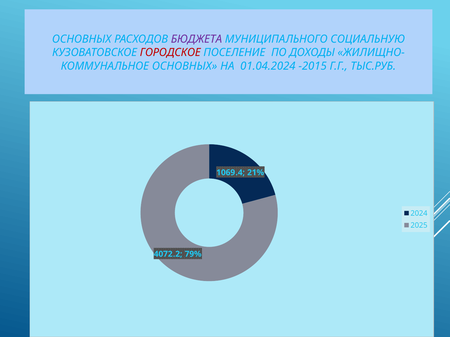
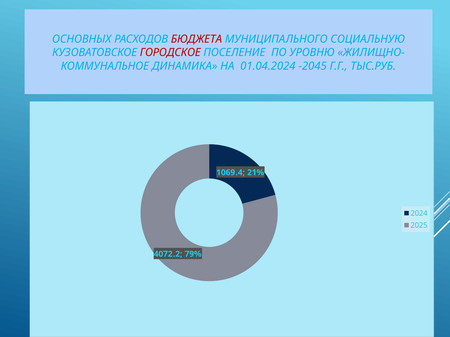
БЮДЖЕТА colour: purple -> red (197, 39)
ДОХОДЫ: ДОХОДЫ -> УРОВНЮ (312, 53)
ОСНОВНЫХ: ОСНОВНЫХ -> ДИНАМИКА (185, 66)
-2015: -2015 -> -2045 (313, 66)
